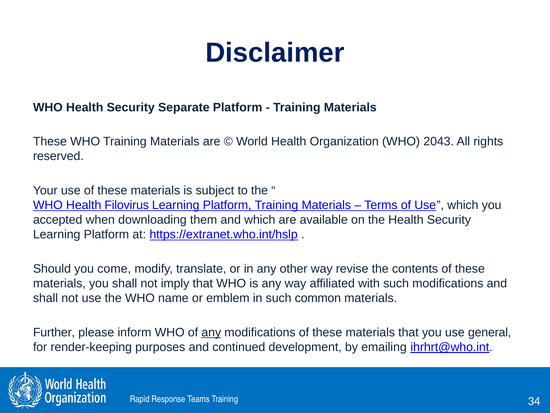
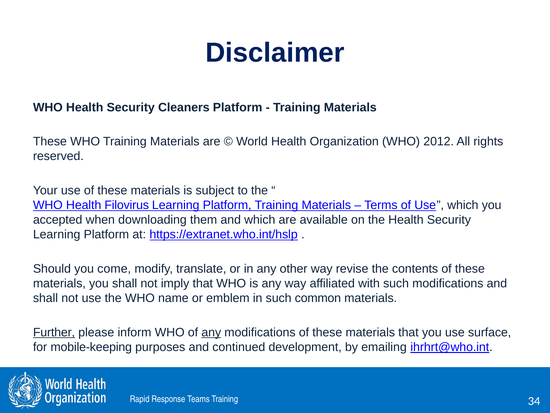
Separate: Separate -> Cleaners (184, 107)
2043: 2043 -> 2012 (439, 141)
Further underline: none -> present (54, 332)
general: general -> surface (490, 332)
render-keeping: render-keeping -> mobile-keeping (91, 347)
